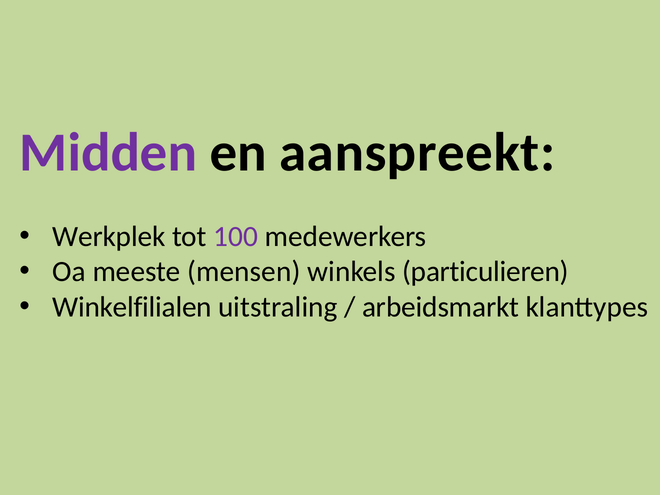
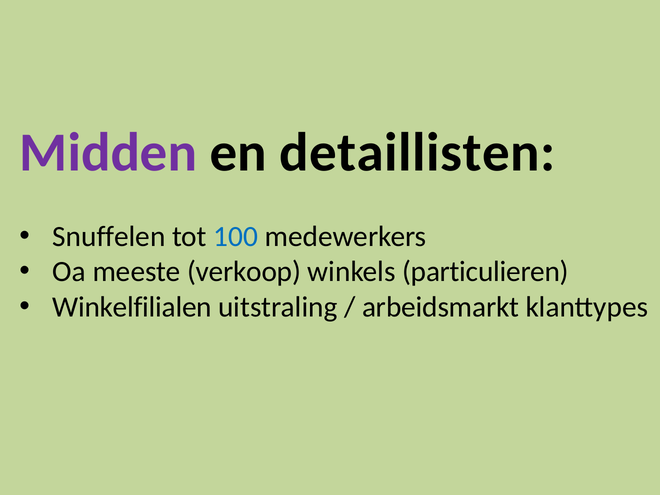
aanspreekt: aanspreekt -> detaillisten (417, 152)
Werkplek: Werkplek -> Snuffelen (109, 236)
100 colour: purple -> blue (236, 236)
mensen: mensen -> verkoop (244, 272)
